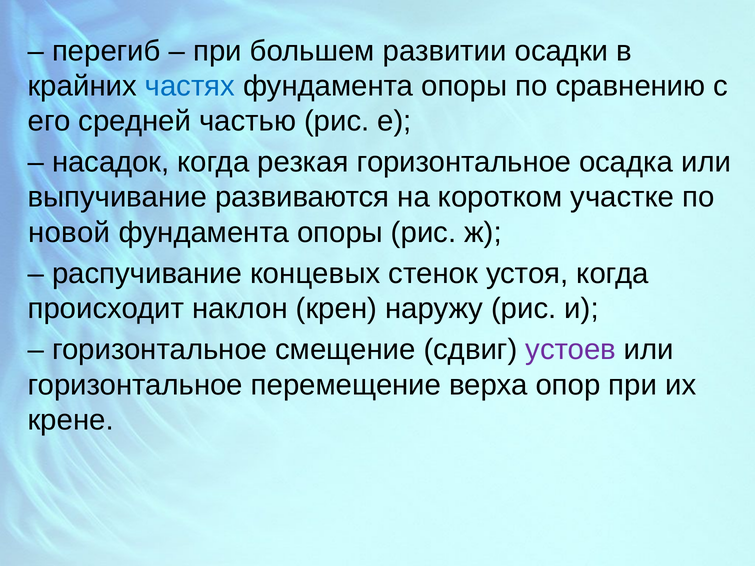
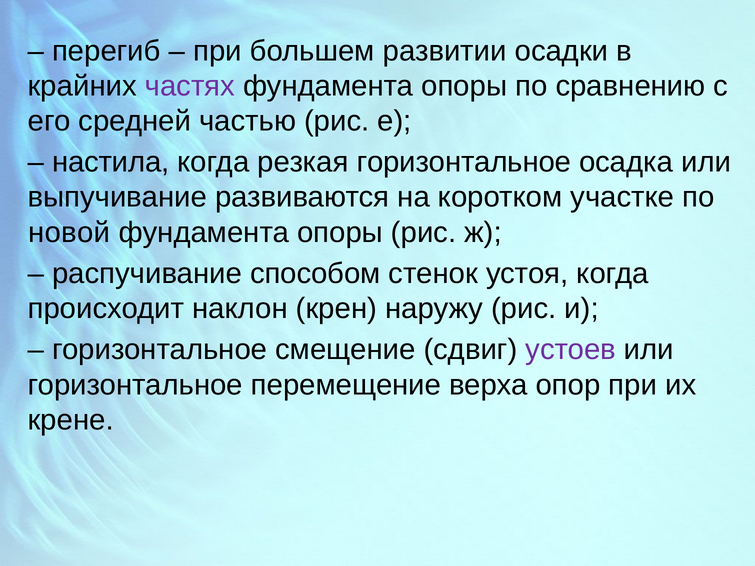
частях colour: blue -> purple (190, 86)
насадок: насадок -> настила (111, 162)
концевых: концевых -> способом (315, 274)
